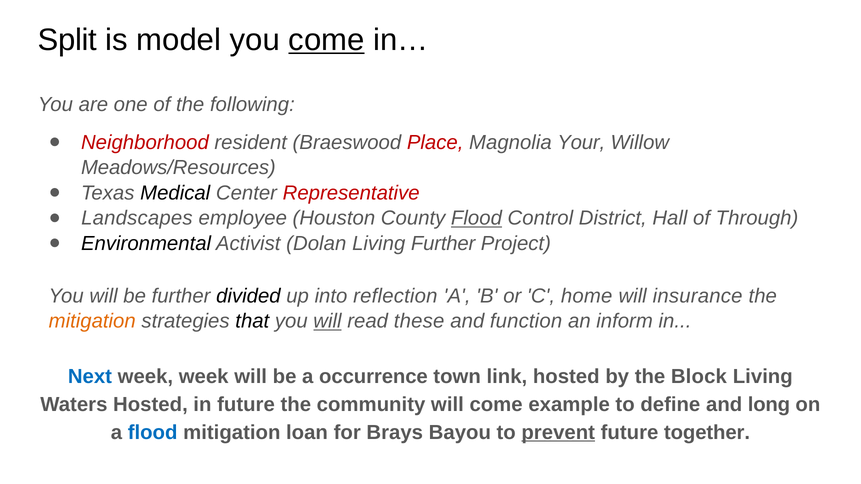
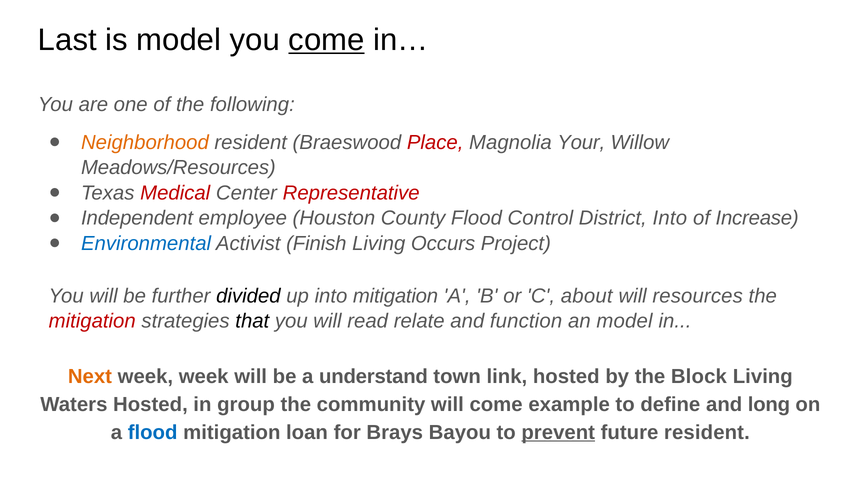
Split: Split -> Last (67, 40)
Neighborhood colour: red -> orange (145, 143)
Medical colour: black -> red (175, 193)
Landscapes: Landscapes -> Independent (137, 218)
Flood underline: present -> none (476, 218)
District Hall: Hall -> Into (670, 218)
Through: Through -> Increase (757, 218)
Environmental colour: black -> blue (146, 244)
Dolan: Dolan -> Finish (316, 244)
Living Further: Further -> Occurs (443, 244)
into reflection: reflection -> mitigation (396, 296)
home: home -> about (587, 296)
insurance: insurance -> resources (698, 296)
mitigation colour: orange -> red (92, 321)
will underline: present -> none (328, 321)
these: these -> relate (419, 321)
an inform: inform -> model (624, 321)
Next colour: blue -> orange (90, 377)
occurrence: occurrence -> understand (373, 377)
in future: future -> group (246, 405)
future together: together -> resident (707, 433)
